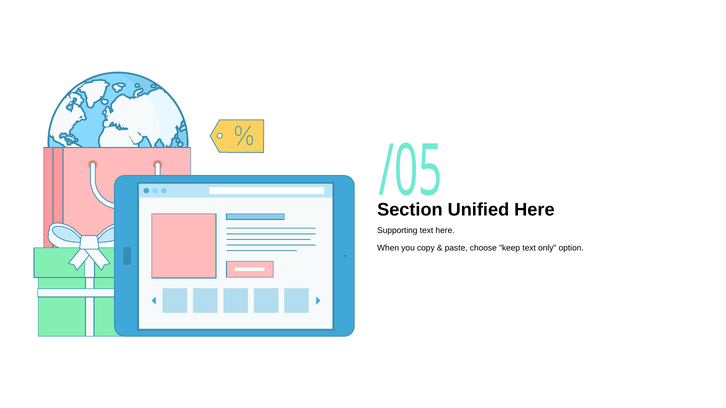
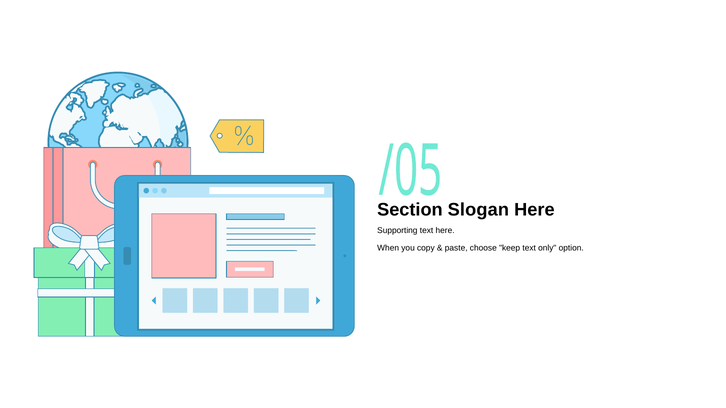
Unified: Unified -> Slogan (478, 210)
